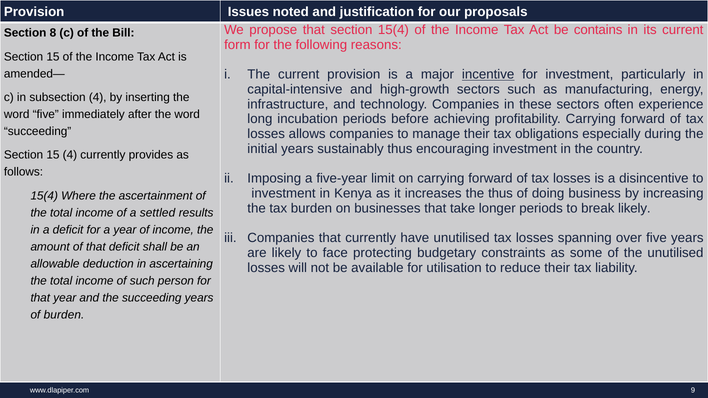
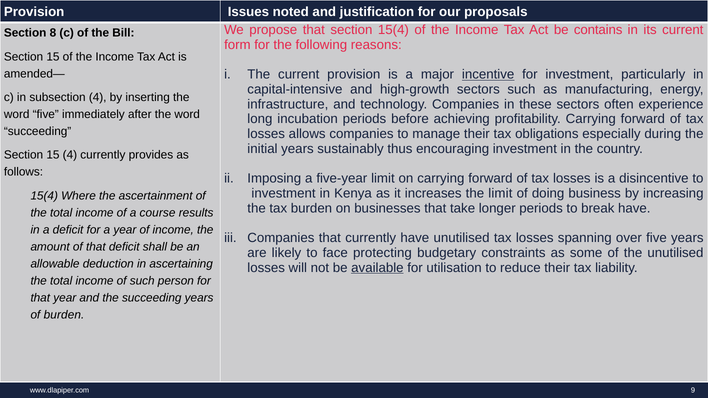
the thus: thus -> limit (500, 193)
break likely: likely -> have (634, 208)
settled: settled -> course (158, 213)
available underline: none -> present (377, 268)
